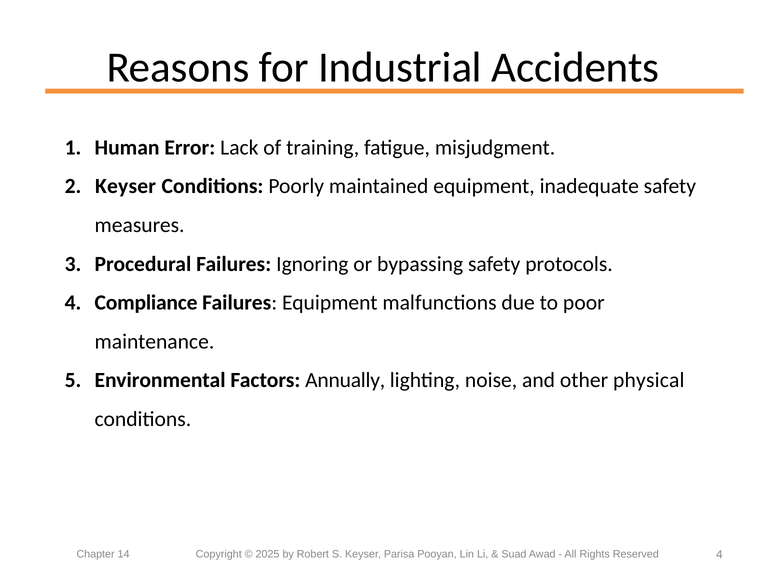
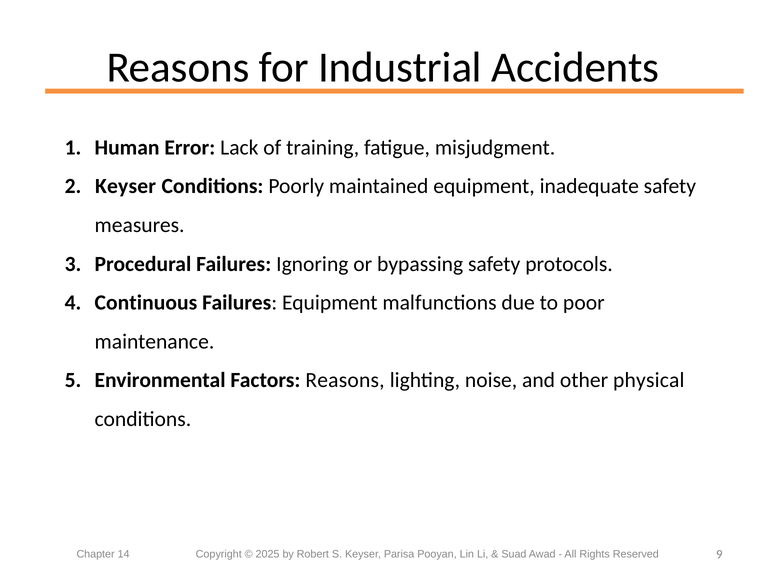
Compliance: Compliance -> Continuous (146, 303)
Factors Annually: Annually -> Reasons (345, 380)
Reserved 4: 4 -> 9 (719, 555)
